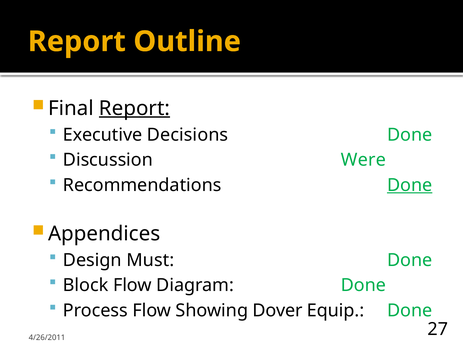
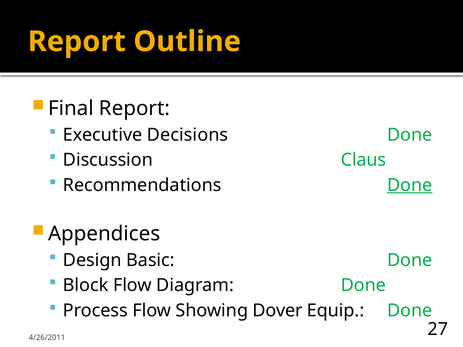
Report underline: present -> none (134, 108)
Were: Were -> Claus (363, 160)
Must: Must -> Basic (151, 260)
